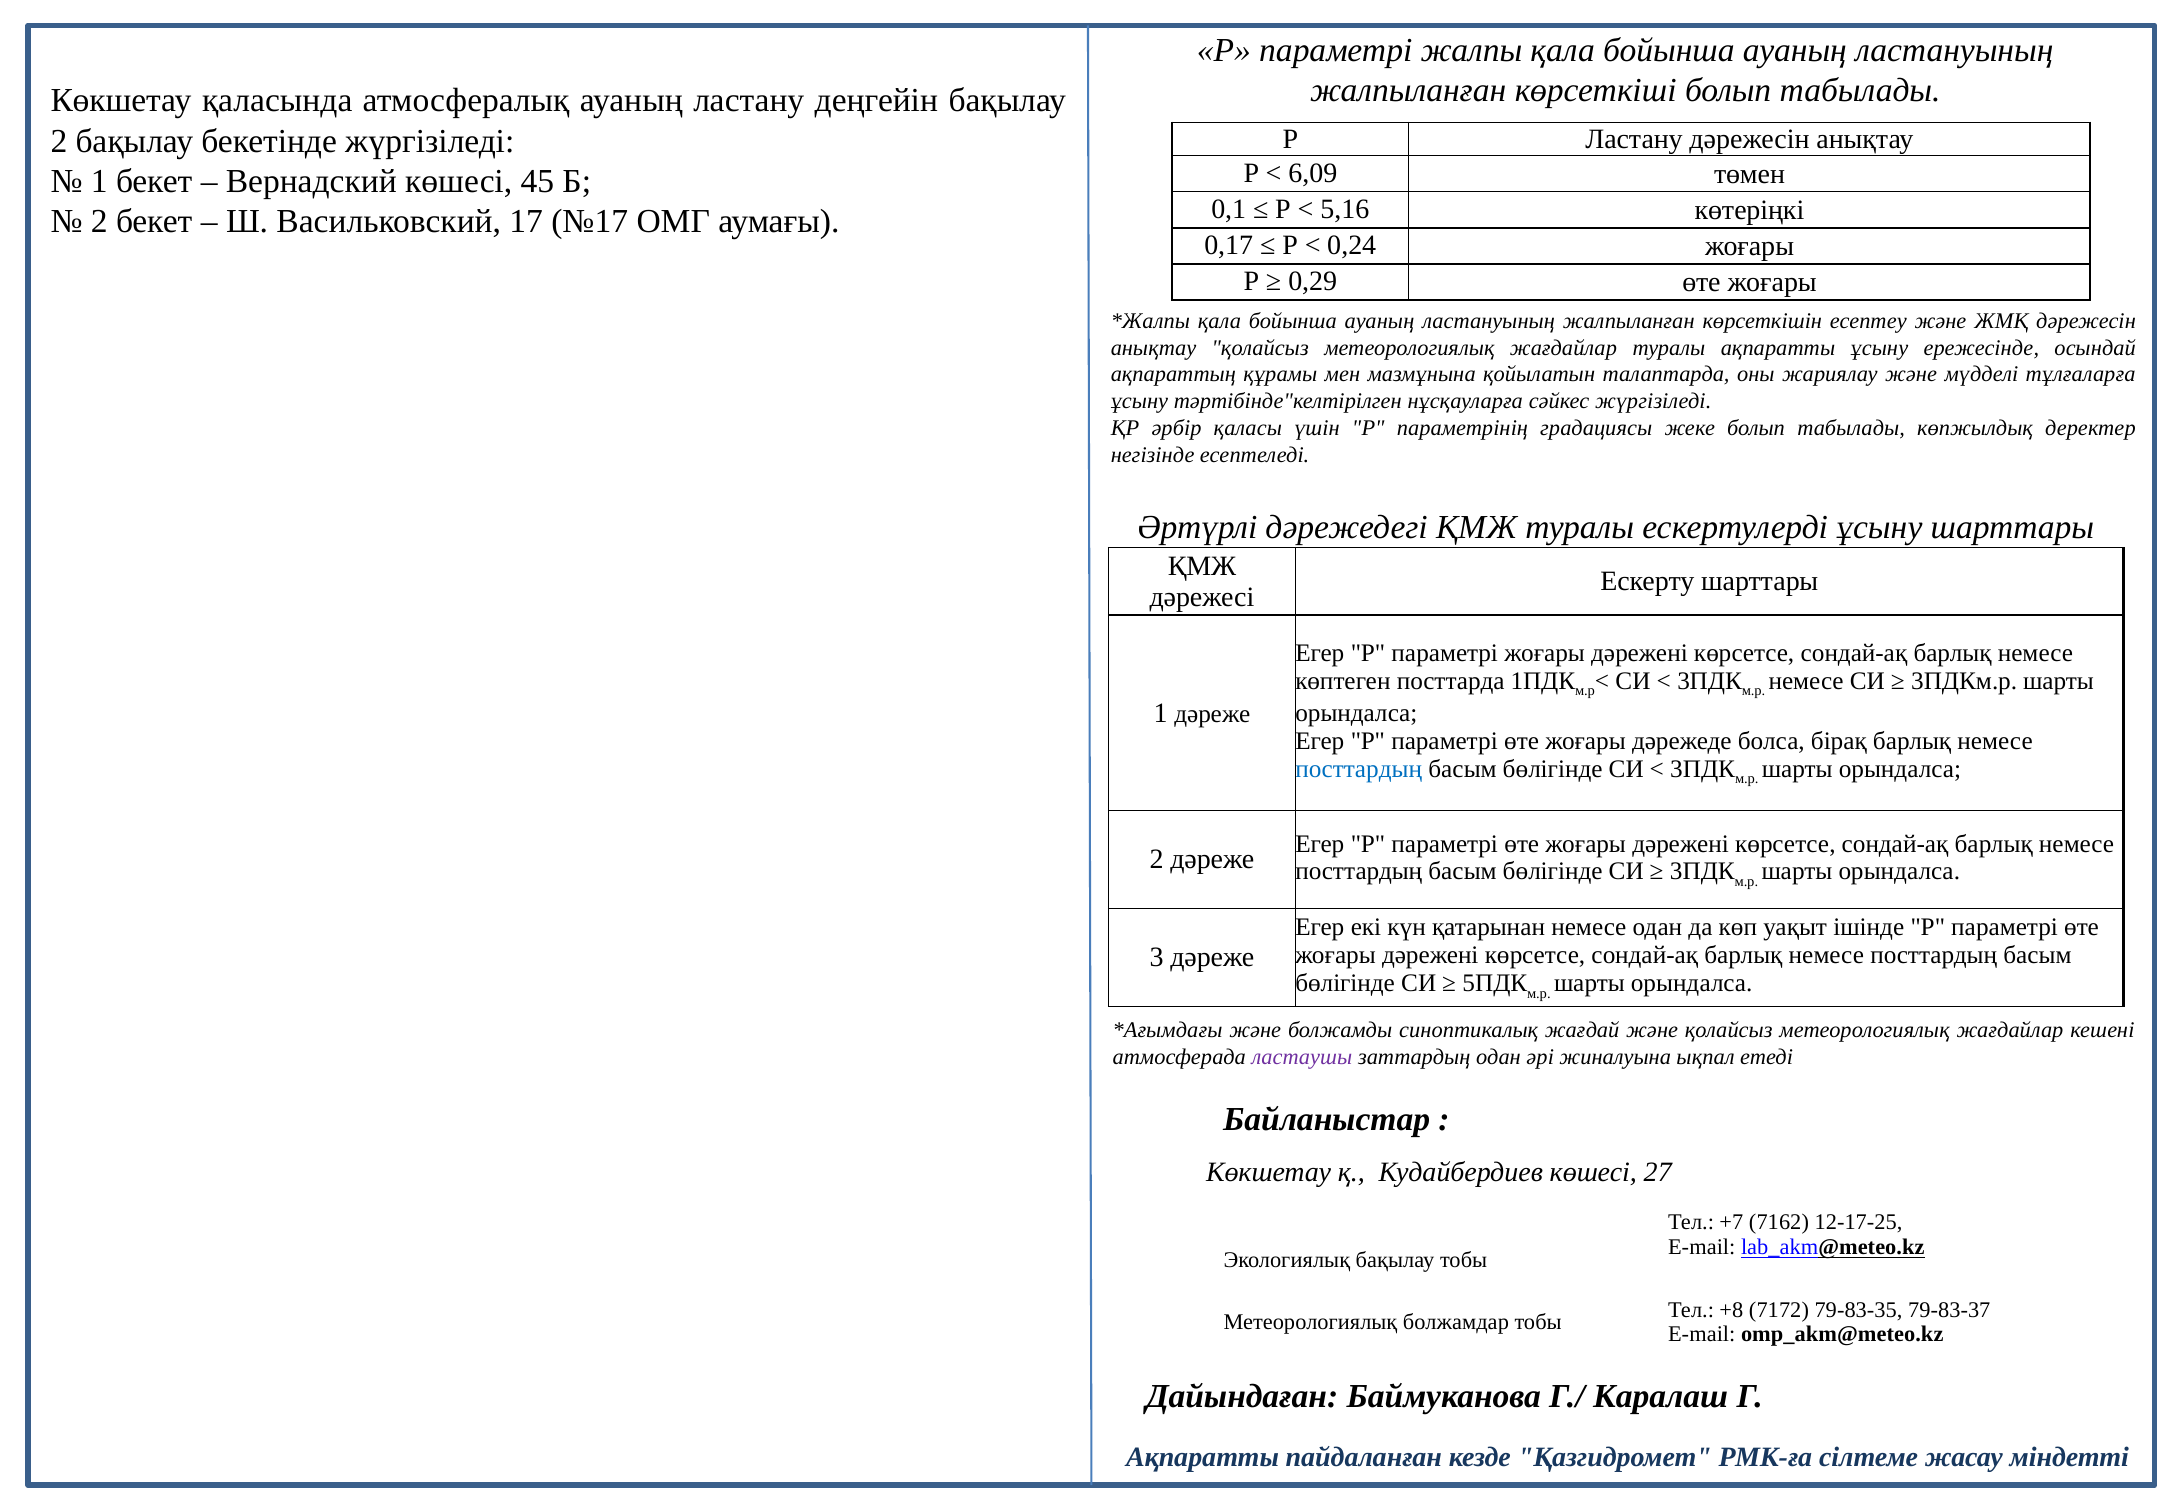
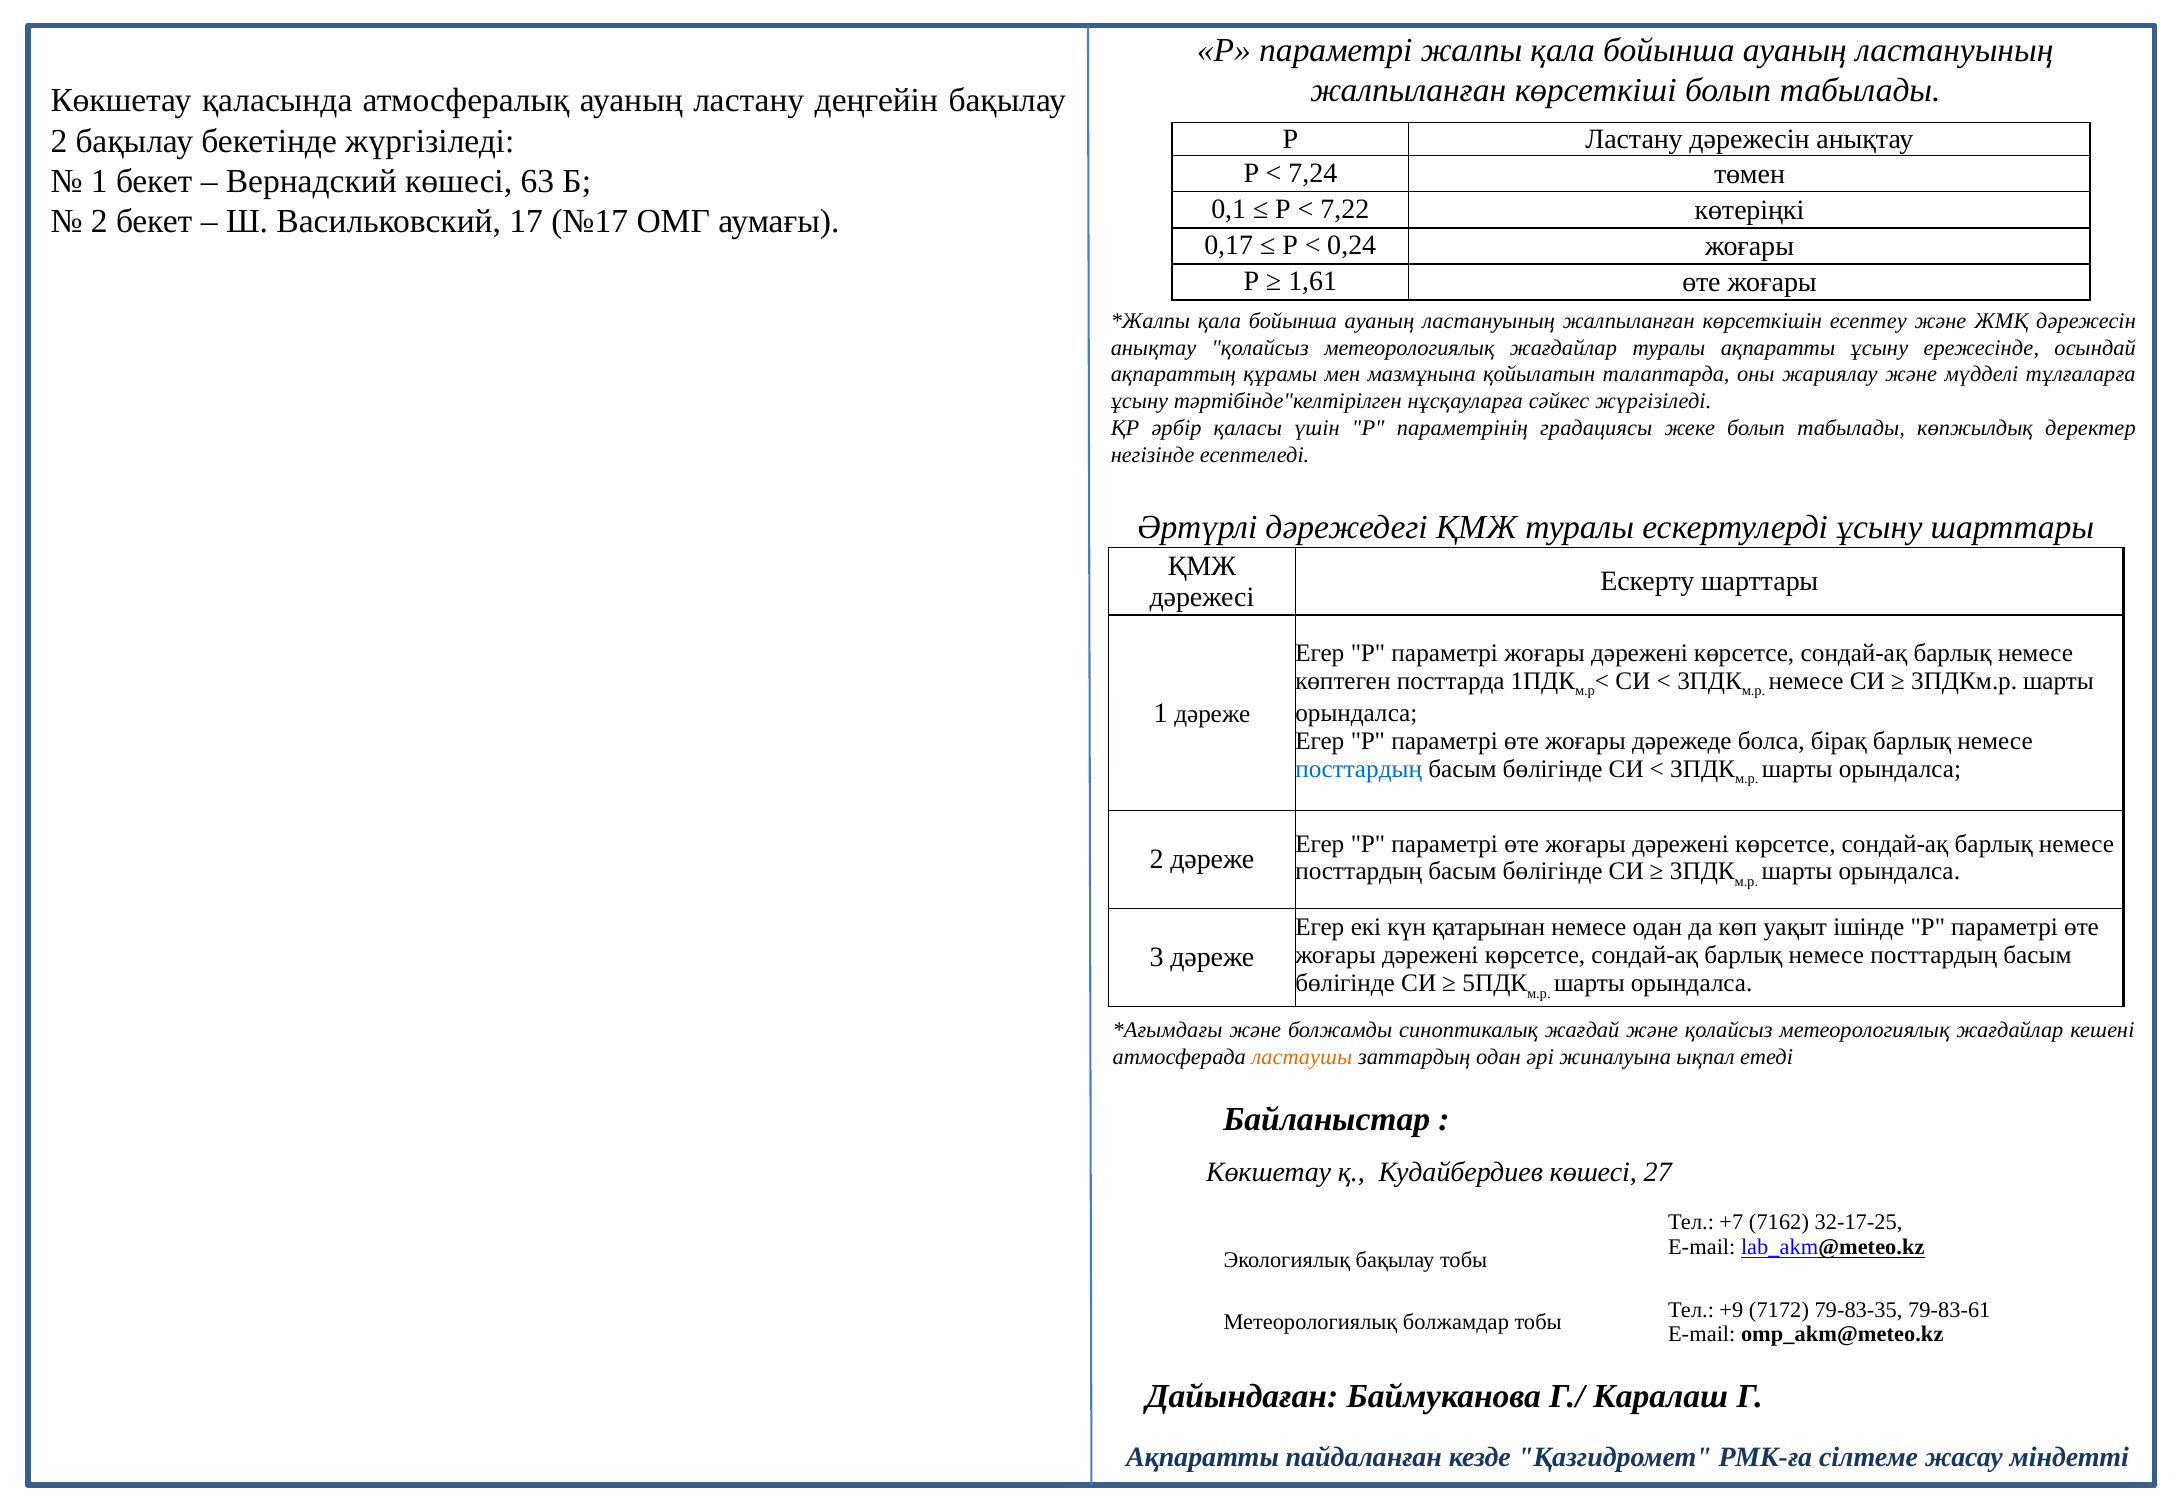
6,09: 6,09 -> 7,24 (1313, 174)
45: 45 -> 63 (537, 182)
5,16: 5,16 -> 7,22 (1345, 210)
0,29: 0,29 -> 1,61 (1313, 282)
ластаушы colour: purple -> orange (1302, 1057)
12-17-25: 12-17-25 -> 32-17-25 (1859, 1223)
+8: +8 -> +9 (1731, 1310)
79-83-37: 79-83-37 -> 79-83-61 (1949, 1310)
